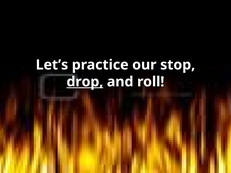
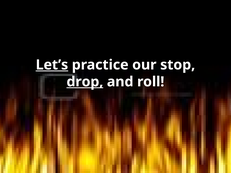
Let’s underline: none -> present (52, 65)
